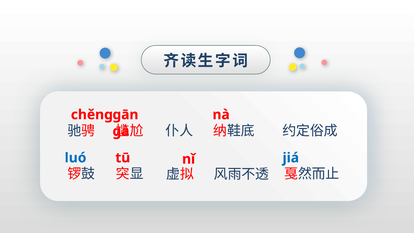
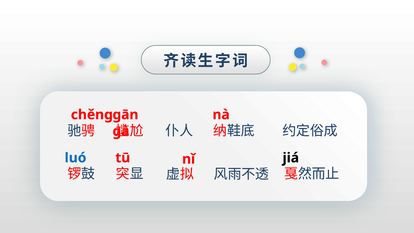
jiá colour: blue -> black (291, 158)
